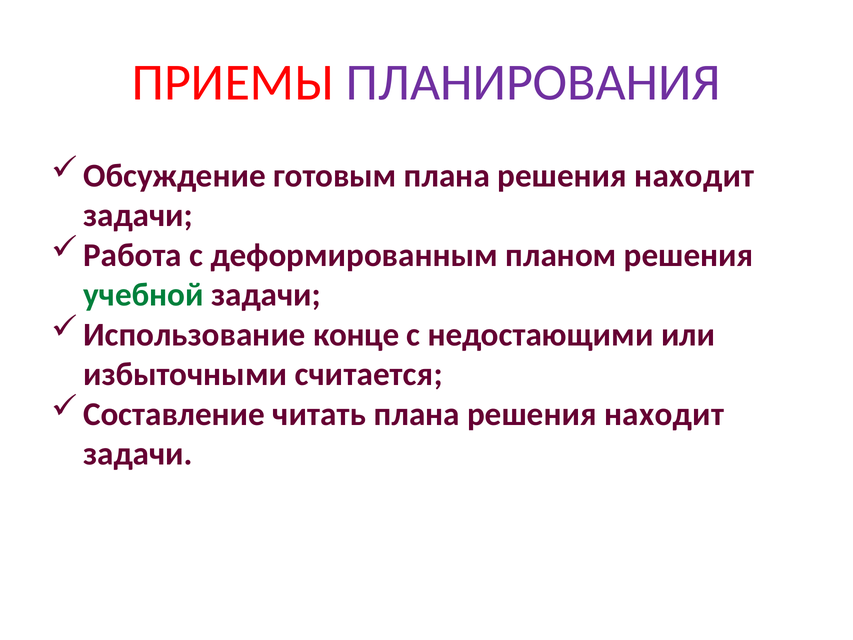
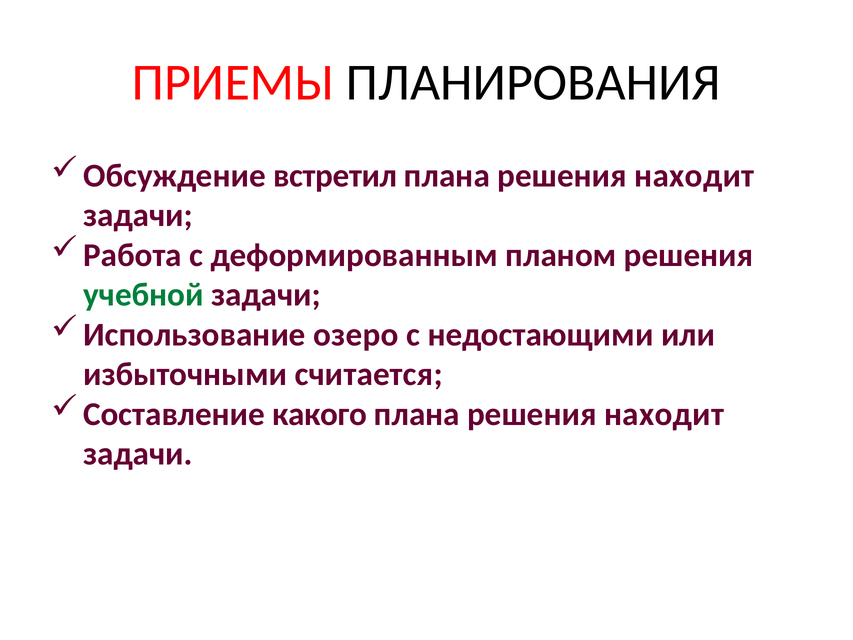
ПЛАНИРОВАНИЯ colour: purple -> black (533, 83)
готовым: готовым -> встретил (335, 176)
конце: конце -> озеро (356, 335)
читать: читать -> какого (320, 414)
